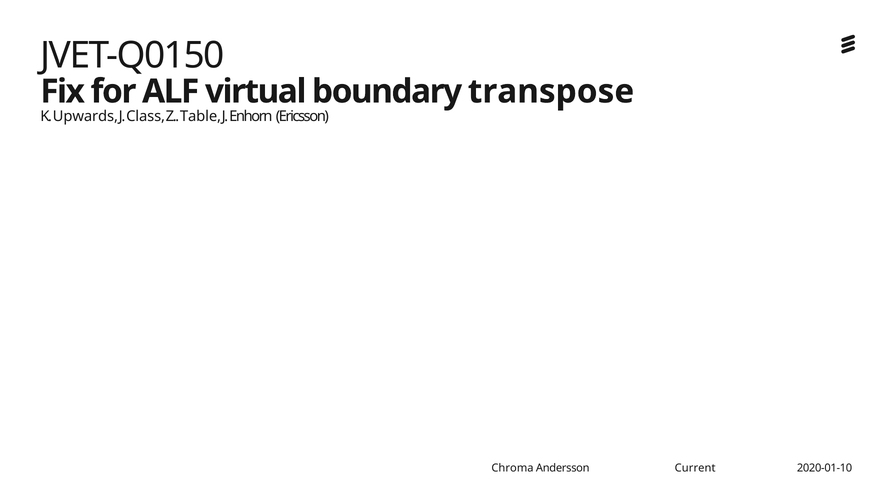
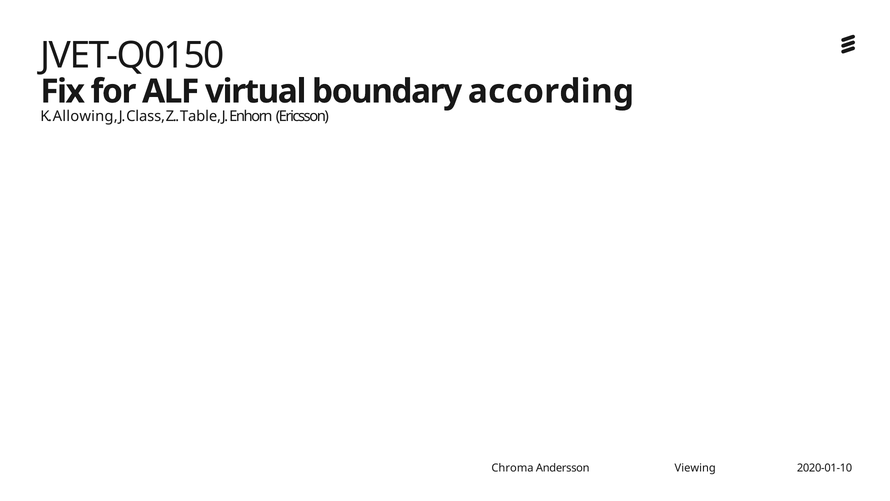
transpose: transpose -> according (551, 91)
Upwards: Upwards -> Allowing (85, 116)
Current: Current -> Viewing (695, 468)
